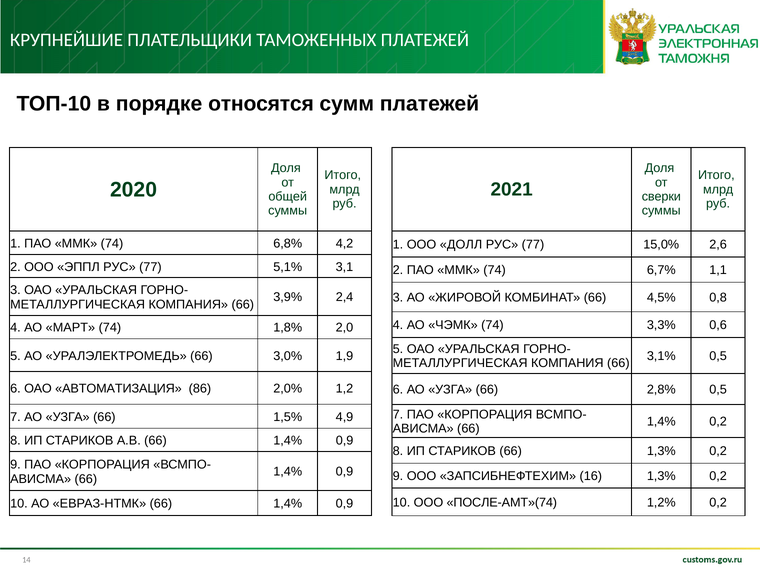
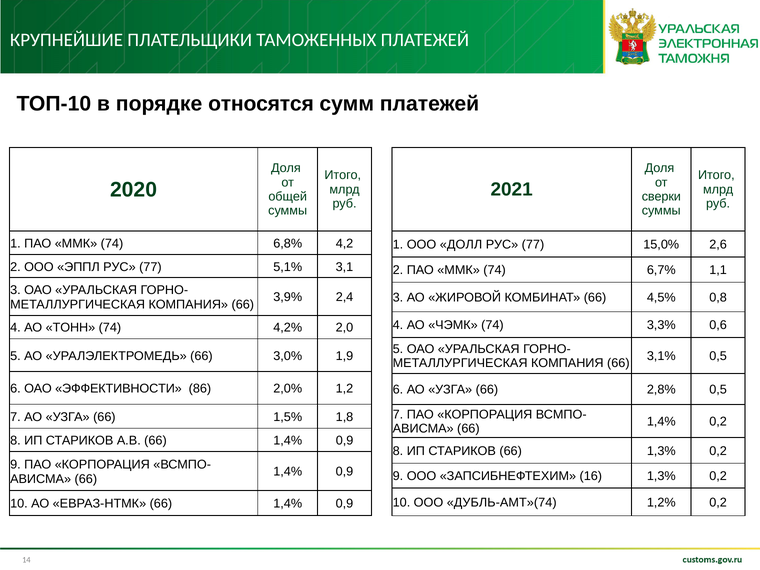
МАРТ: МАРТ -> ТОНН (70, 328)
1,8%: 1,8% -> 4,2% (288, 328)
АВТОМАТИЗАЦИЯ: АВТОМАТИЗАЦИЯ -> ЭФФЕКТИВНОСТИ (118, 389)
4,9: 4,9 -> 1,8 (345, 417)
ПОСЛЕ-АМТ»(74: ПОСЛЕ-АМТ»(74 -> ДУБЛЬ-АМТ»(74 (502, 502)
